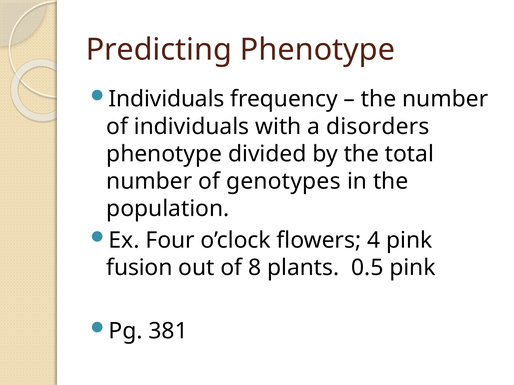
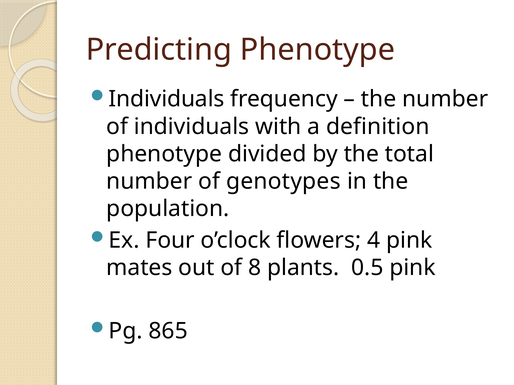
disorders: disorders -> definition (378, 127)
fusion: fusion -> mates (139, 268)
381: 381 -> 865 (168, 331)
